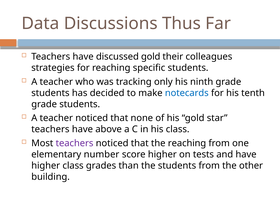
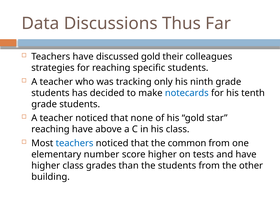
teachers: teachers -> reaching (50, 129)
teachers colour: purple -> blue (75, 143)
the reaching: reaching -> common (187, 143)
